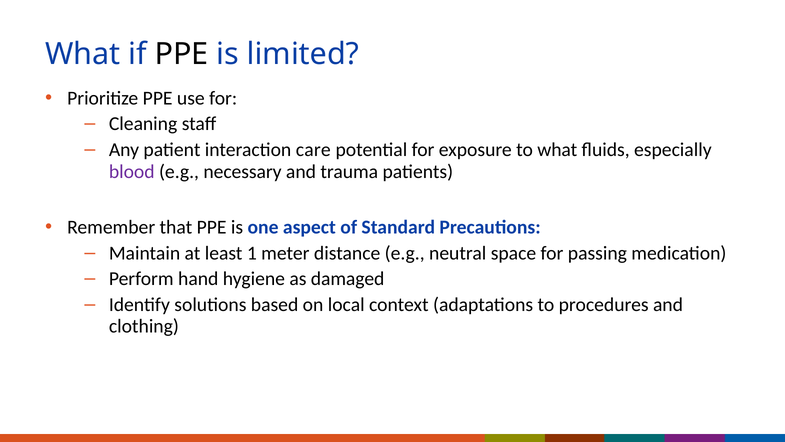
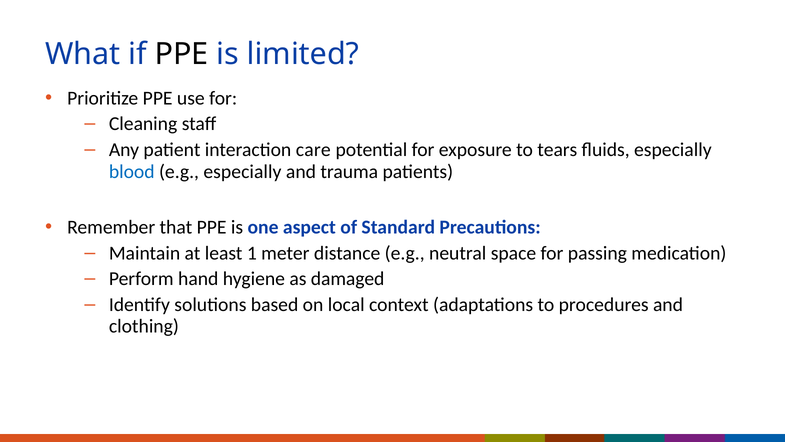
to what: what -> tears (557, 150)
blood colour: purple -> blue (132, 171)
e.g necessary: necessary -> especially (242, 171)
